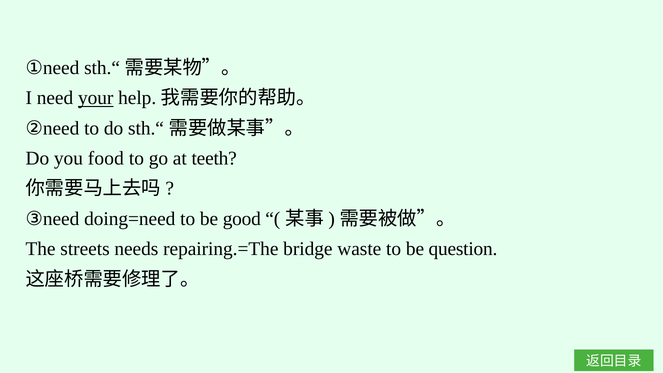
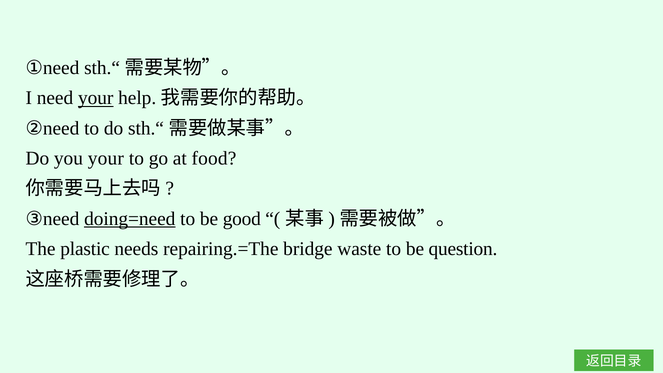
you food: food -> your (106, 158)
teeth: teeth -> food (214, 158)
doing=need underline: none -> present (130, 219)
streets: streets -> plastic (85, 249)
